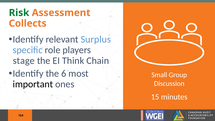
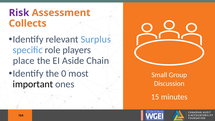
Risk colour: green -> purple (19, 13)
stage: stage -> place (24, 61)
Think: Think -> Aside (73, 61)
6: 6 -> 0 (64, 73)
